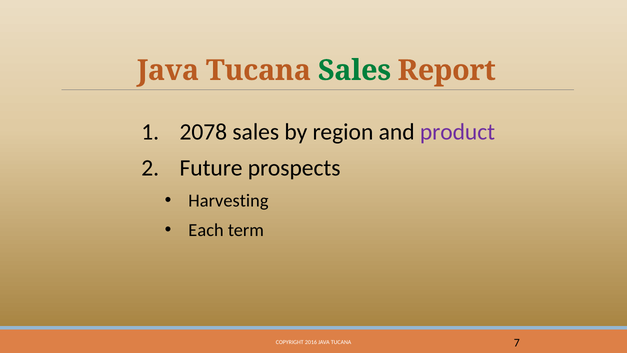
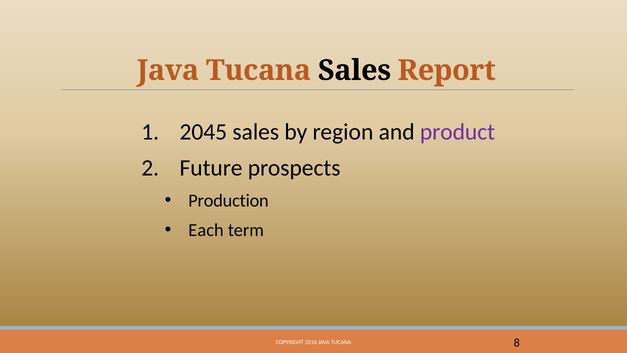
Sales colour: green -> black (354, 70)
2078: 2078 -> 2045 (203, 132)
Harvesting: Harvesting -> Production (229, 200)
7: 7 -> 8 (517, 342)
